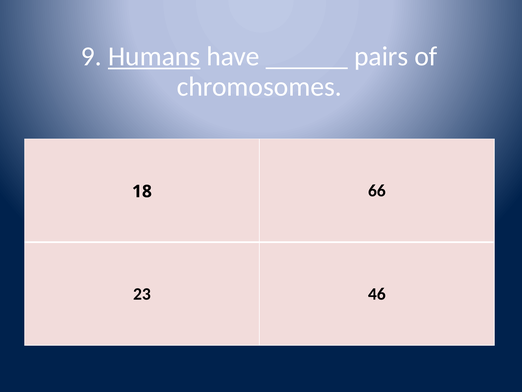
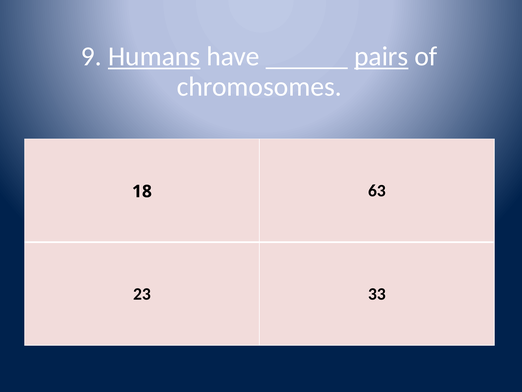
pairs underline: none -> present (381, 56)
66: 66 -> 63 (377, 190)
46: 46 -> 33 (377, 294)
